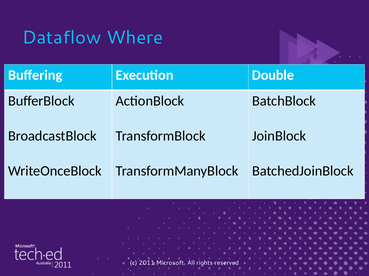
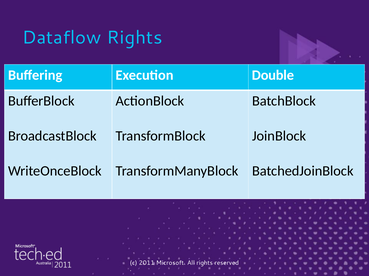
Dataflow Where: Where -> Rights (135, 38)
